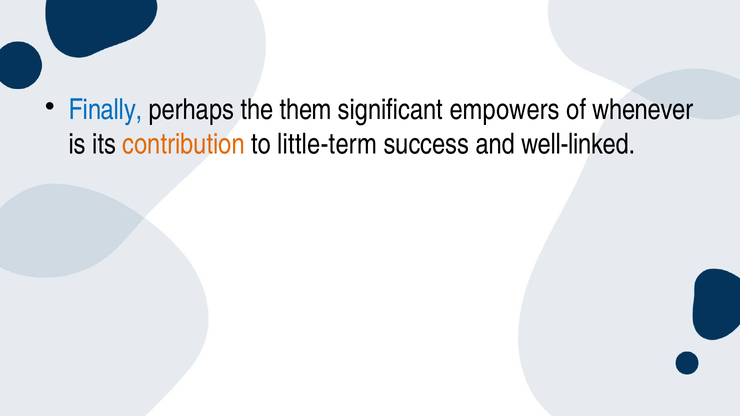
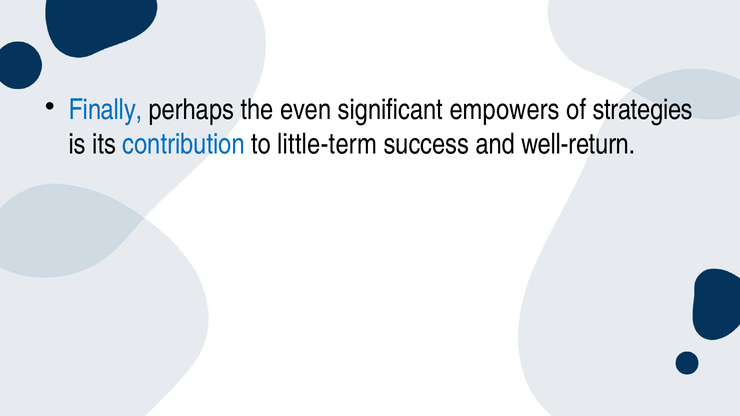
them: them -> even (306, 110)
whenever: whenever -> strategies (643, 110)
contribution colour: orange -> blue (184, 144)
well-linked: well-linked -> well-return (578, 144)
